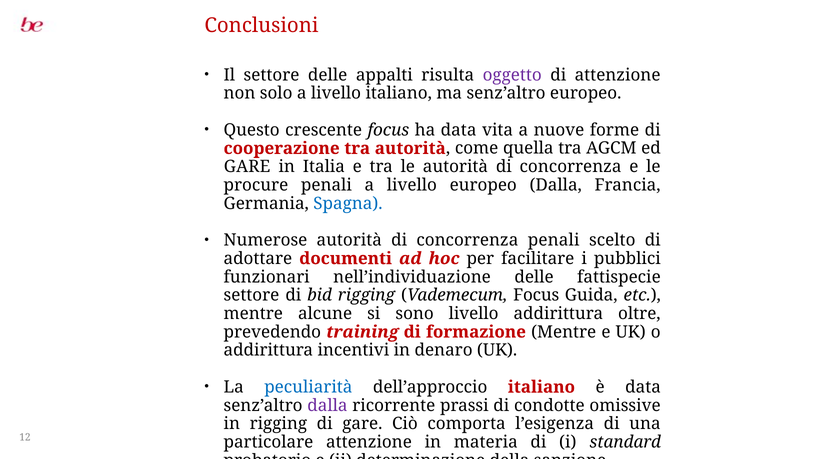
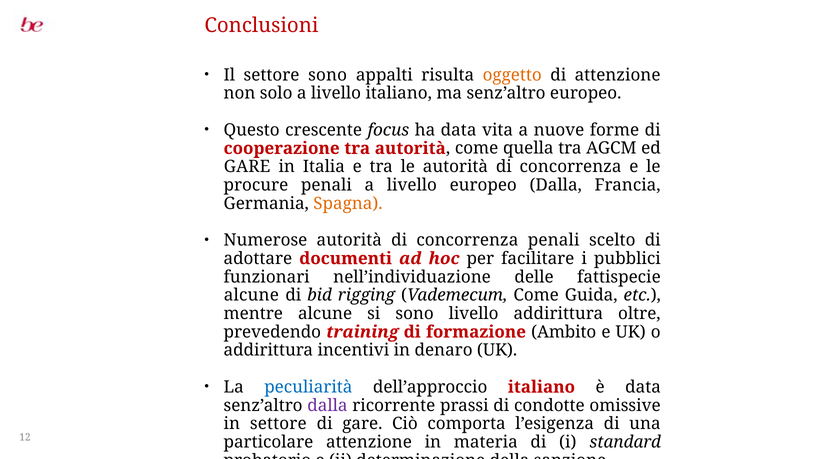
settore delle: delle -> sono (328, 75)
oggetto colour: purple -> orange (512, 75)
Spagna colour: blue -> orange (348, 204)
settore: settore -> alcune (251, 296)
Vademecum Focus: Focus -> Come (536, 296)
formazione Mentre: Mentre -> Ambito (564, 332)
in rigging: rigging -> settore (278, 424)
